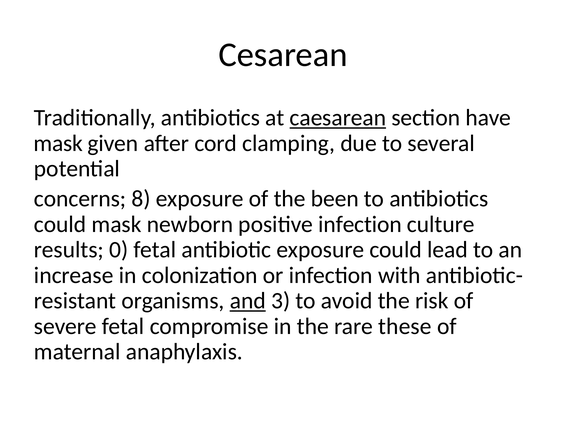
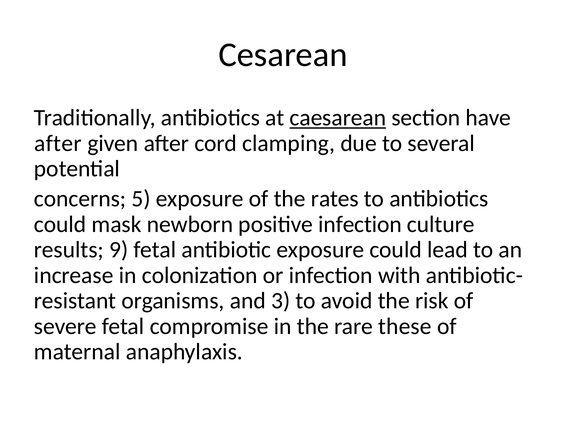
mask: mask -> after (58, 143)
8: 8 -> 5 (141, 199)
been: been -> rates (335, 199)
0: 0 -> 9 (119, 250)
and underline: present -> none (248, 300)
